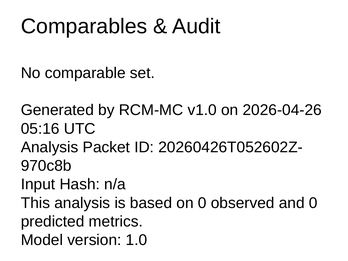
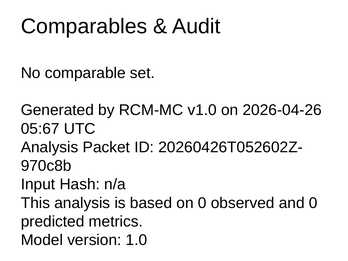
05:16: 05:16 -> 05:67 (40, 129)
